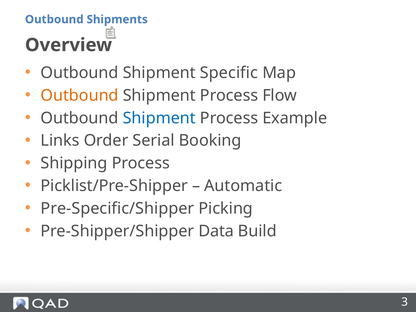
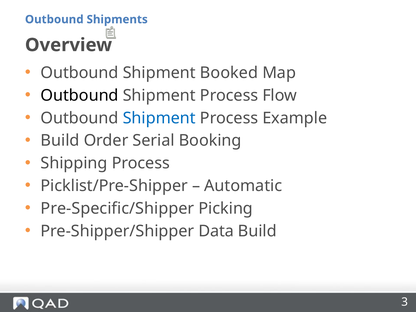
Specific: Specific -> Booked (229, 73)
Outbound colour: orange -> black (80, 95)
Links: Links -> Build (60, 141)
